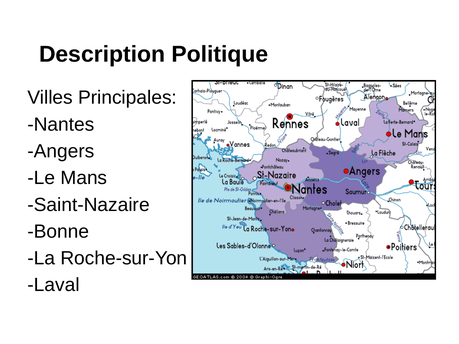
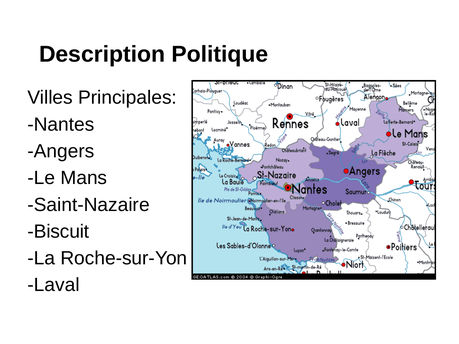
Bonne: Bonne -> Biscuit (58, 232)
